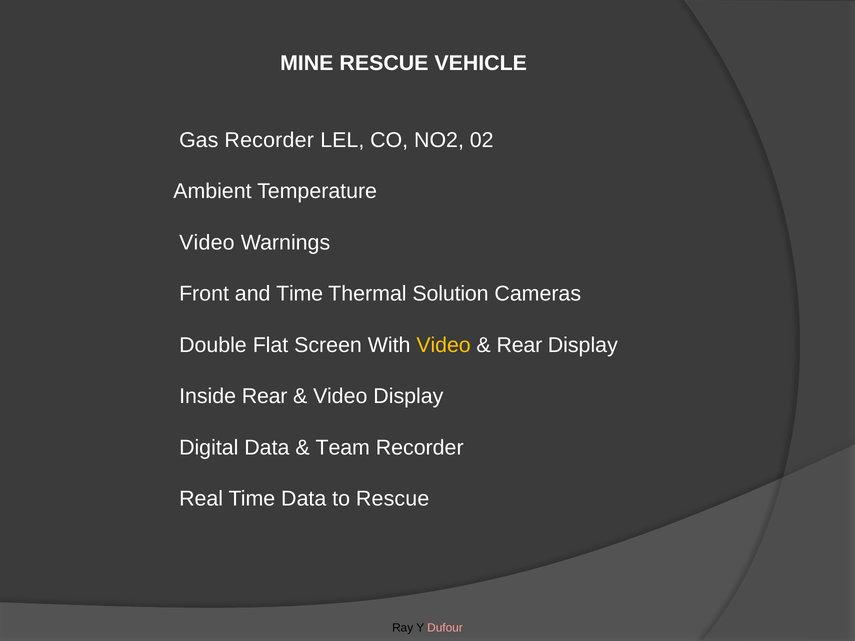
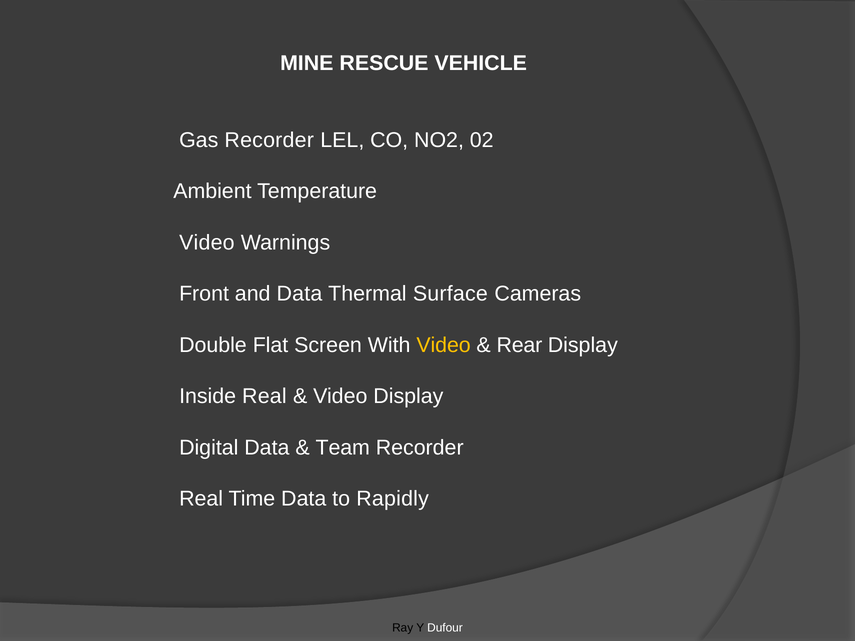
and Time: Time -> Data (299, 294)
Solution: Solution -> Surface (450, 294)
Inside Rear: Rear -> Real (264, 397)
to Rescue: Rescue -> Rapidly (393, 499)
Dufour colour: pink -> white (445, 628)
